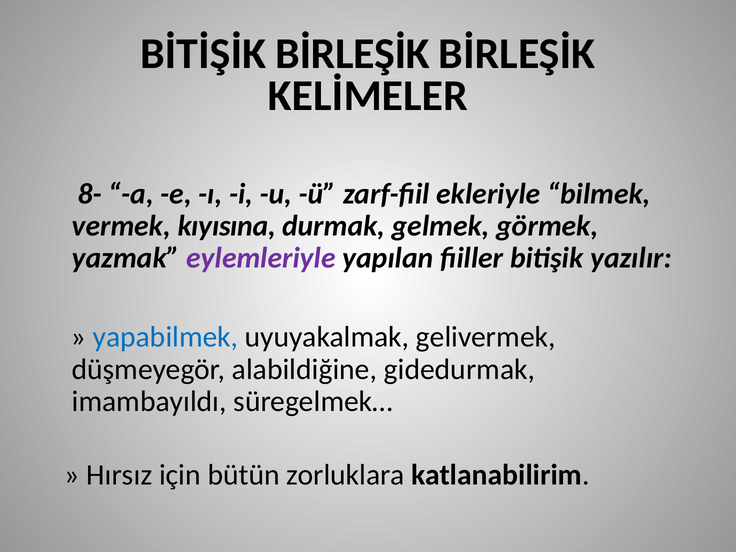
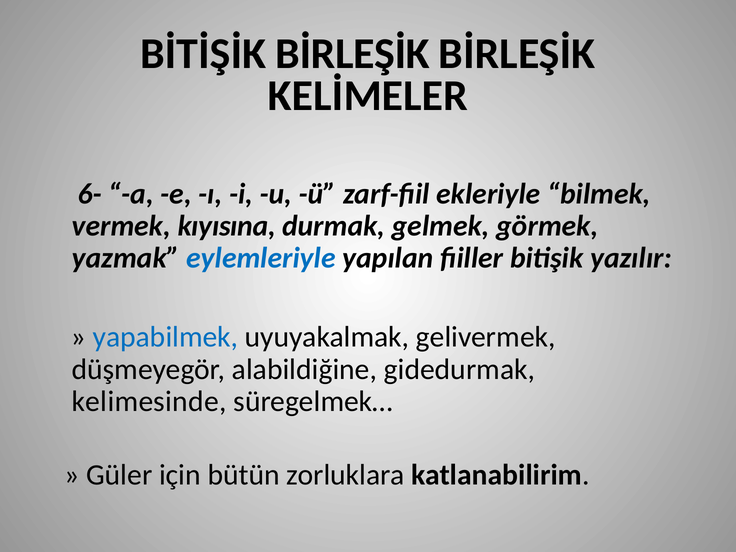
8-: 8- -> 6- (90, 194)
eylemleriyle colour: purple -> blue (261, 258)
imambayıldı: imambayıldı -> kelimesinde (149, 401)
Hırsız: Hırsız -> Güler (119, 475)
